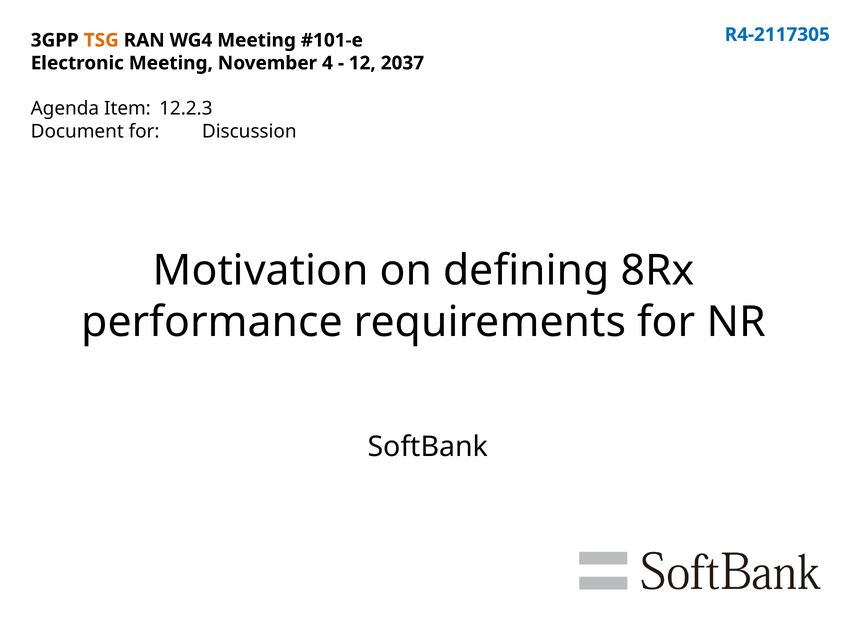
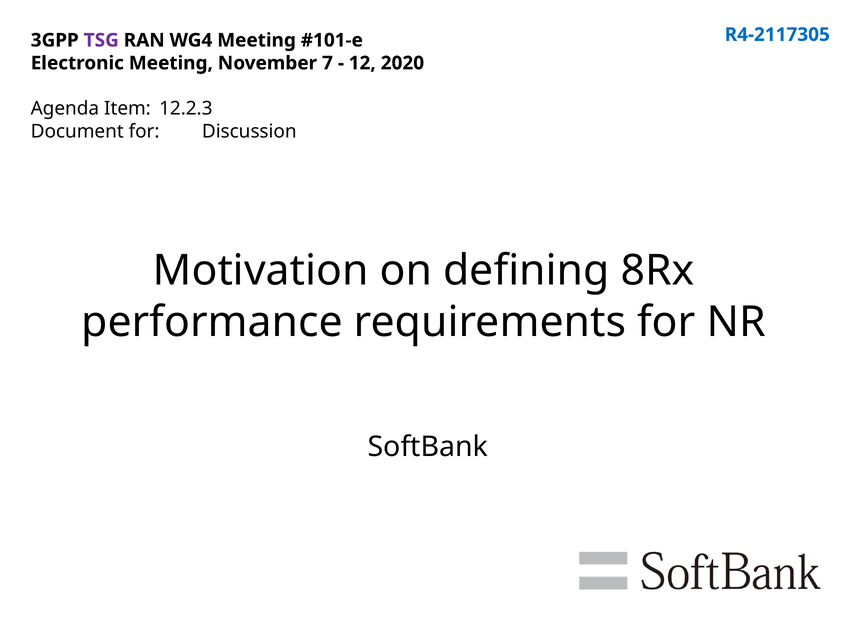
TSG colour: orange -> purple (101, 40)
4: 4 -> 7 (327, 63)
2037: 2037 -> 2020 (402, 63)
